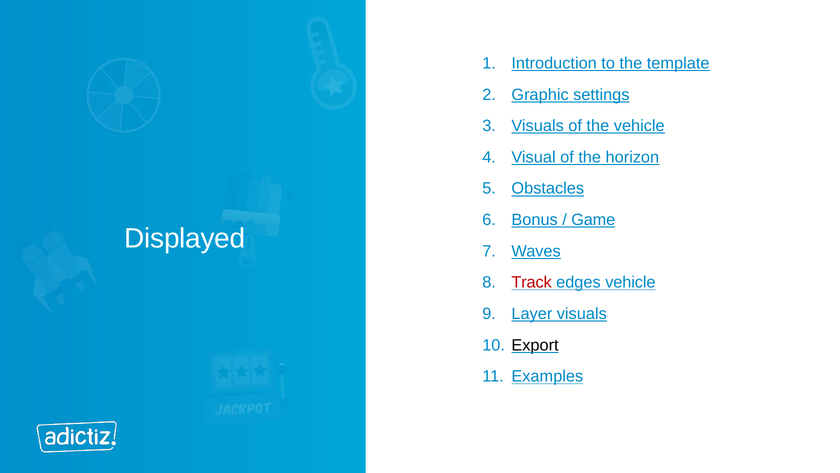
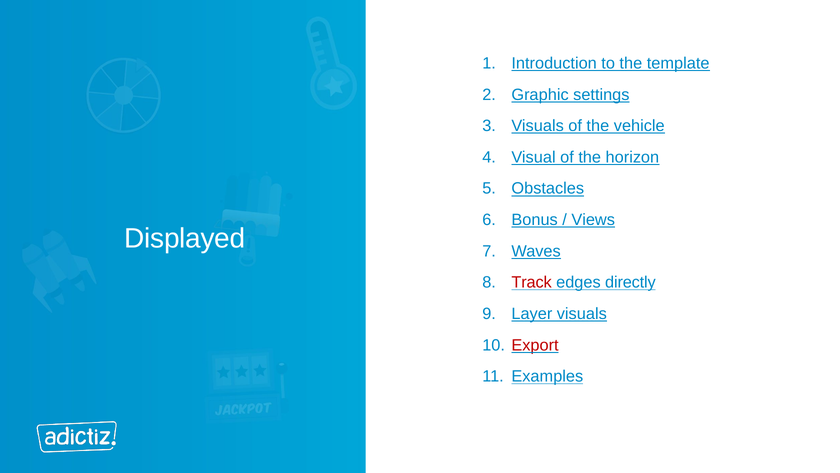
Game: Game -> Views (593, 220)
edges vehicle: vehicle -> directly (630, 282)
Export colour: black -> red (535, 345)
